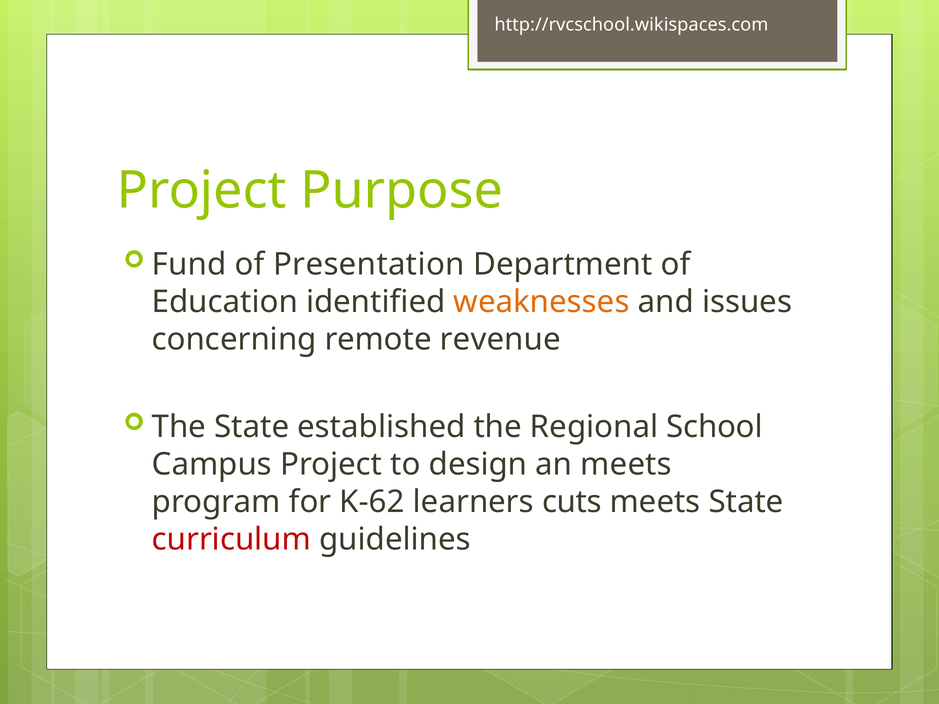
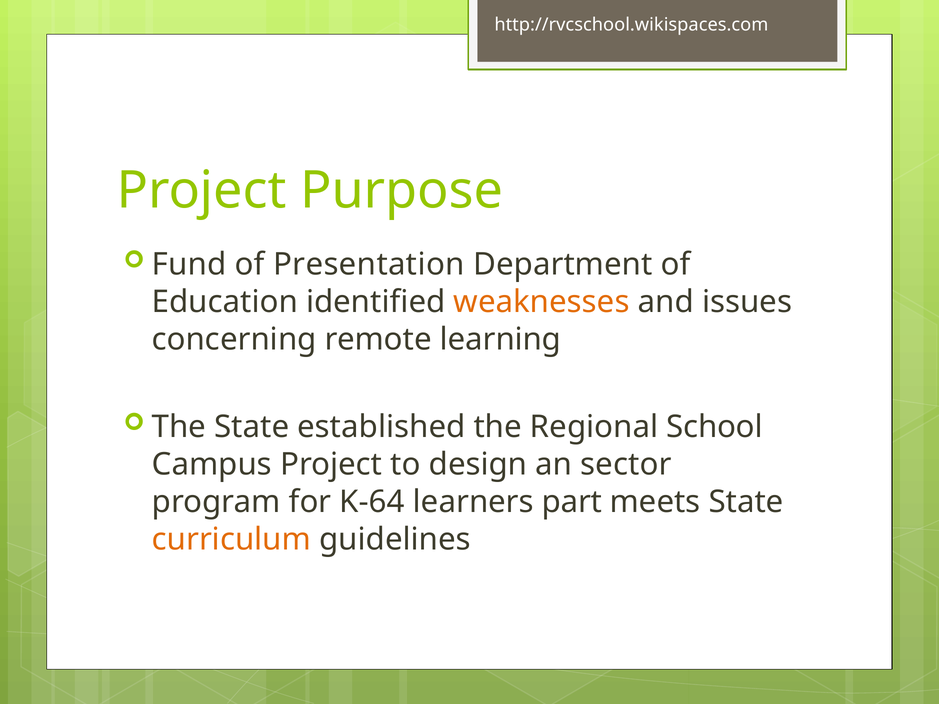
revenue: revenue -> learning (501, 339)
an meets: meets -> sector (626, 465)
K-62: K-62 -> K-64 (372, 502)
cuts: cuts -> part (572, 502)
curriculum colour: red -> orange (231, 540)
